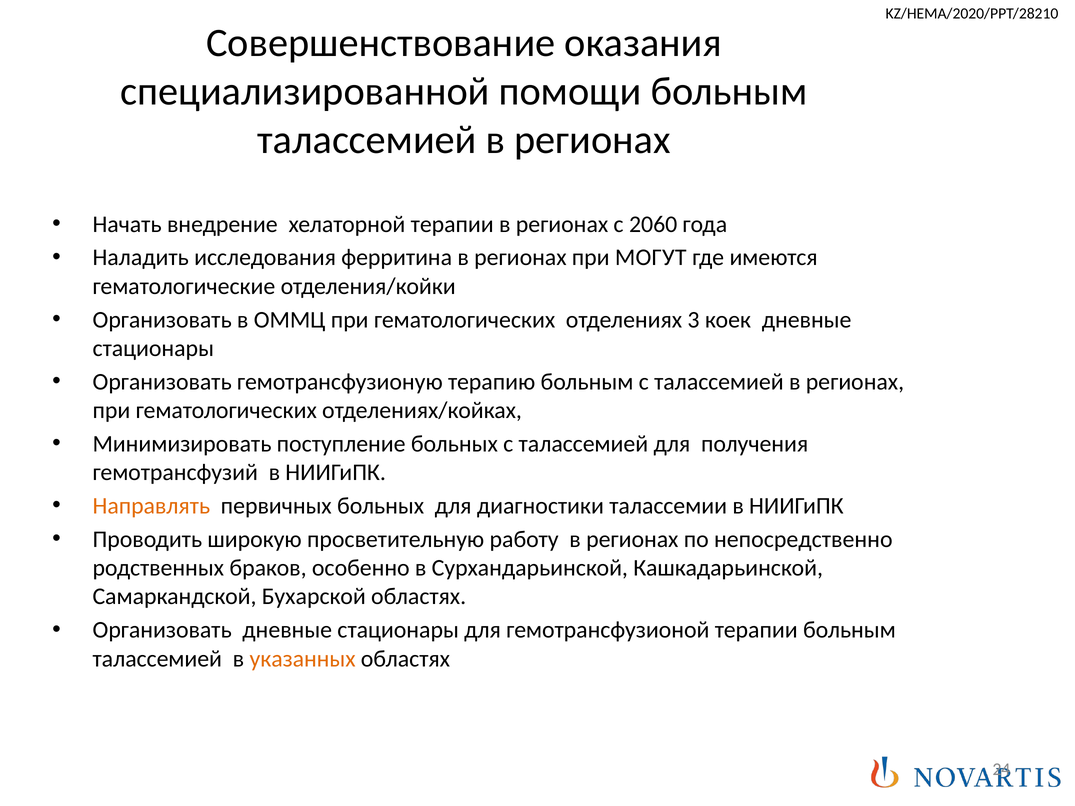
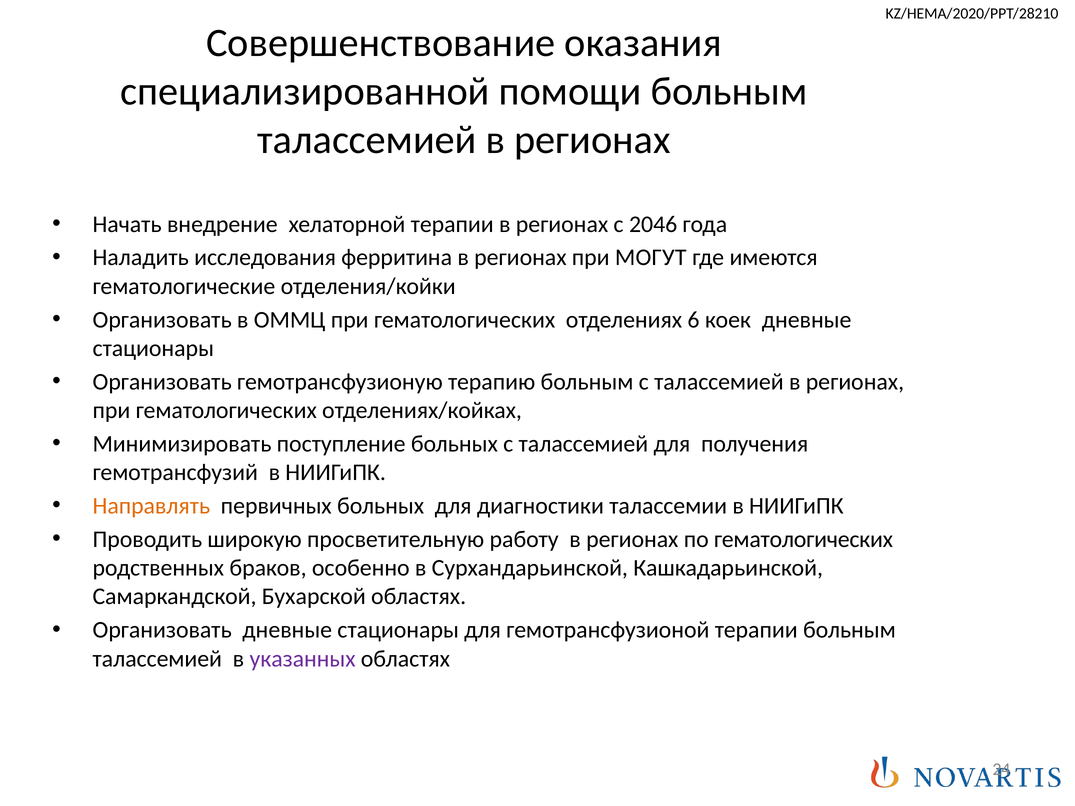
2060: 2060 -> 2046 (653, 224)
3: 3 -> 6 (693, 320)
по непосредственно: непосредственно -> гематологических (803, 539)
указанных colour: orange -> purple (303, 659)
